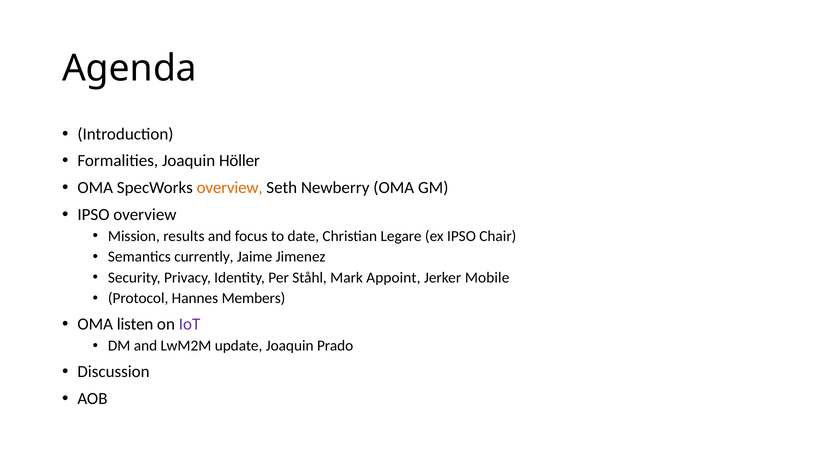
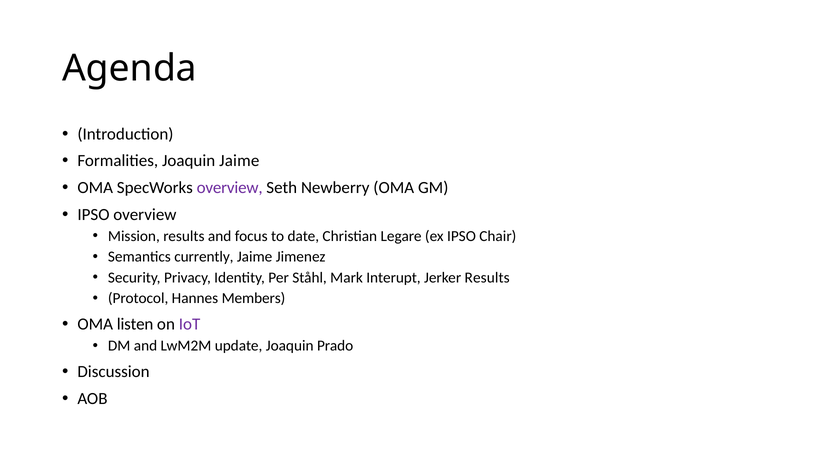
Joaquin Höller: Höller -> Jaime (239, 161)
overview colour: orange -> purple (230, 188)
Appoint: Appoint -> Interupt (394, 278)
Jerker Mobile: Mobile -> Results (487, 278)
